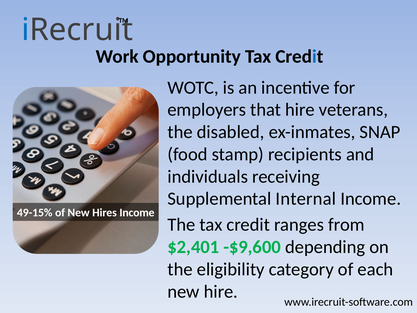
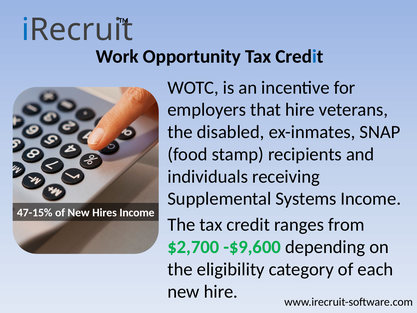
Internal: Internal -> Systems (306, 199)
49-15%: 49-15% -> 47-15% (35, 213)
$2,401: $2,401 -> $2,700 (193, 247)
